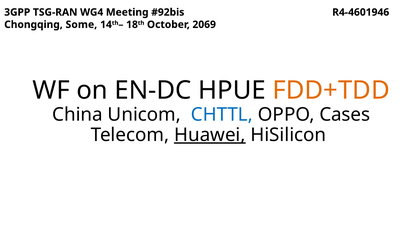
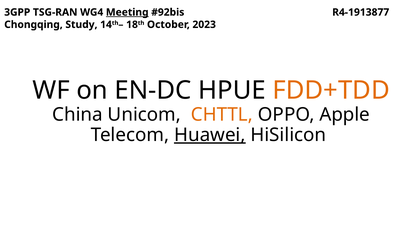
Meeting underline: none -> present (127, 12)
R4-4601946: R4-4601946 -> R4-1913877 (361, 12)
Some: Some -> Study (81, 25)
2069: 2069 -> 2023 (204, 25)
CHTTL colour: blue -> orange (222, 115)
Cases: Cases -> Apple (345, 115)
